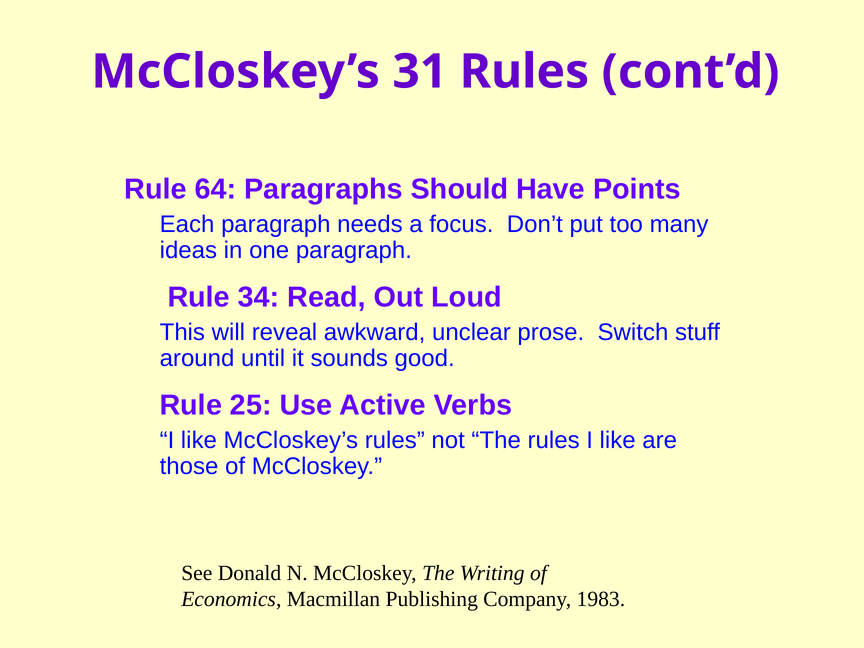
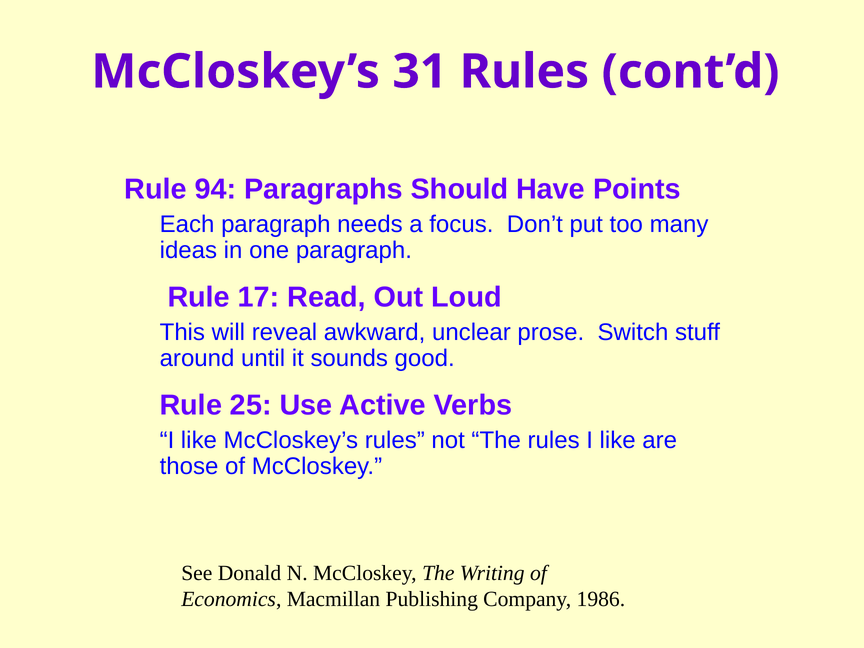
64: 64 -> 94 (216, 189)
34: 34 -> 17 (259, 297)
1983: 1983 -> 1986 (601, 599)
